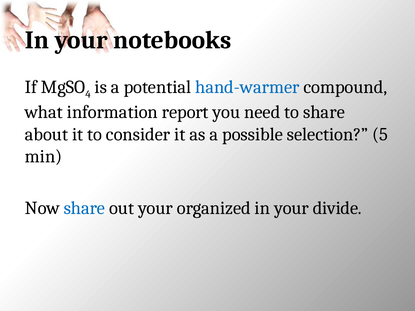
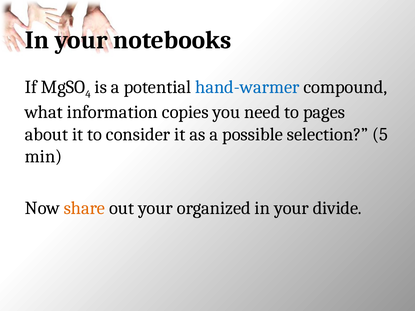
report: report -> copies (185, 112)
to share: share -> pages (324, 112)
share colour: blue -> orange (84, 208)
